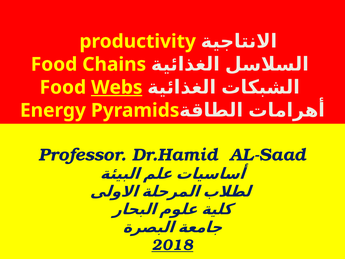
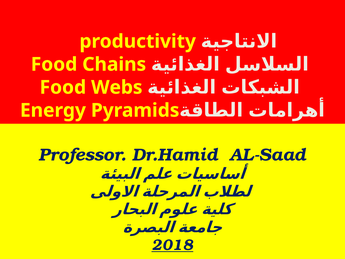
Webs underline: present -> none (117, 87)
